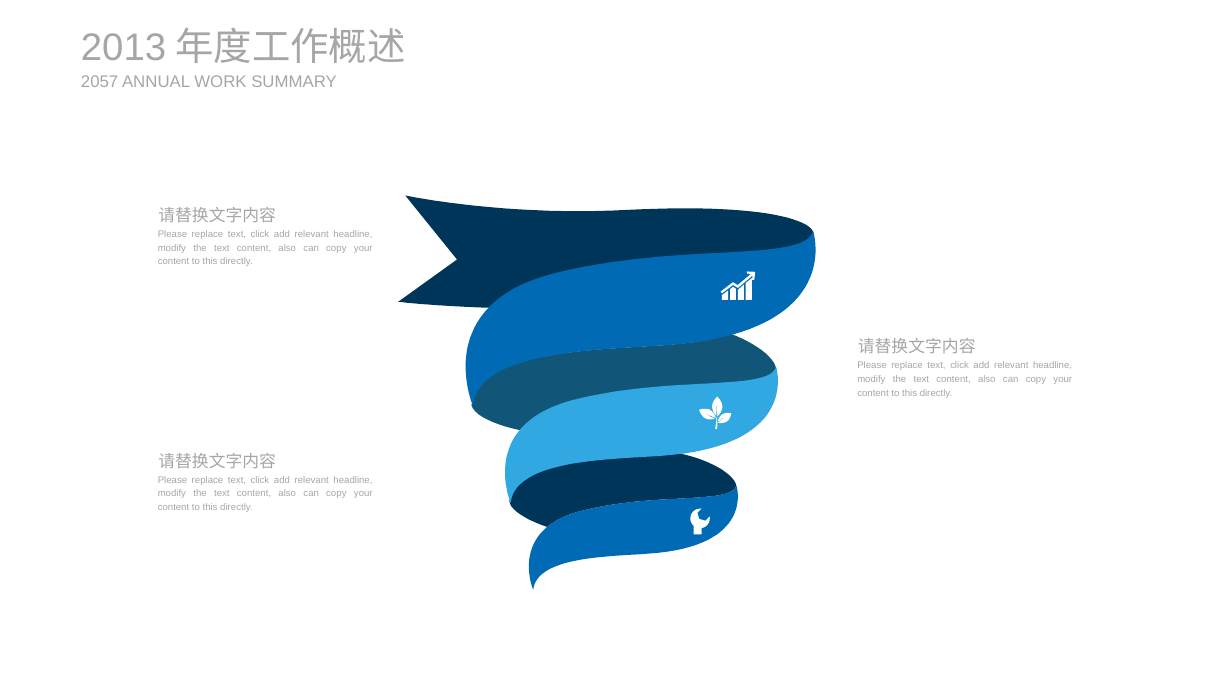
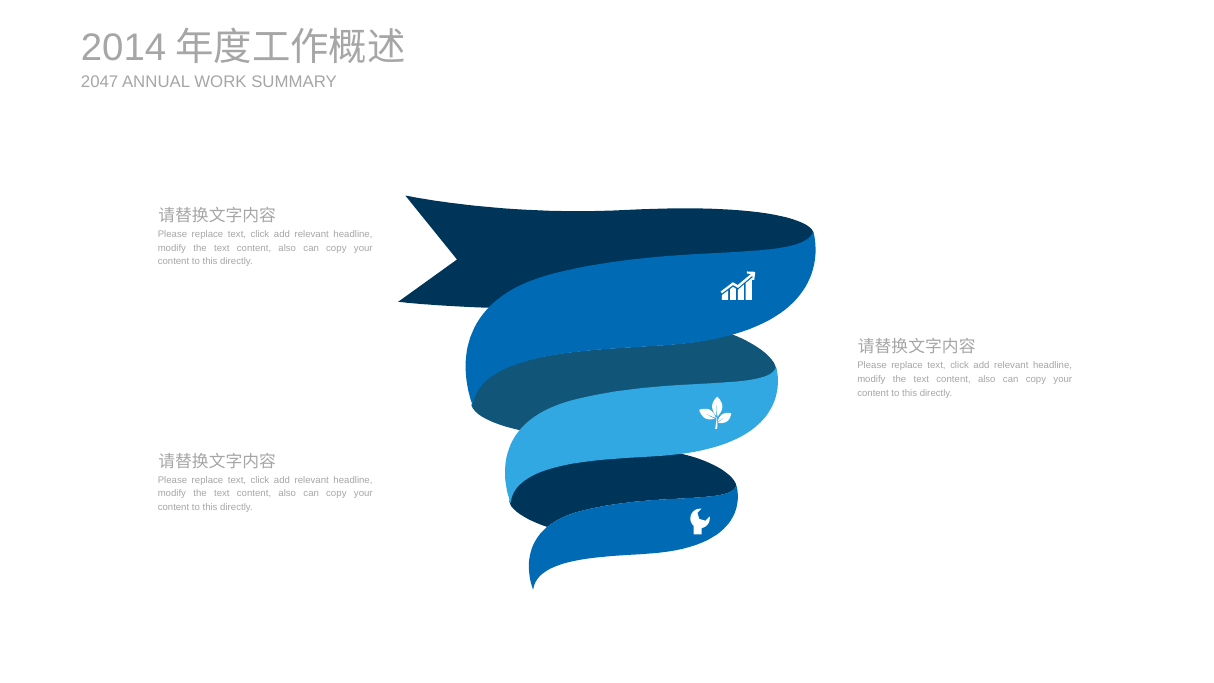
2013: 2013 -> 2014 (124, 48)
2057: 2057 -> 2047 (100, 81)
